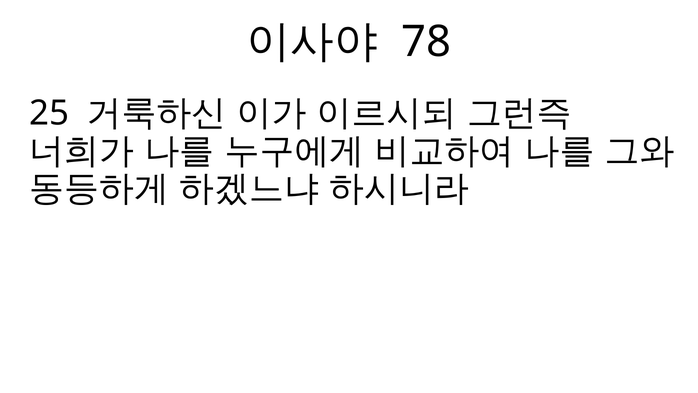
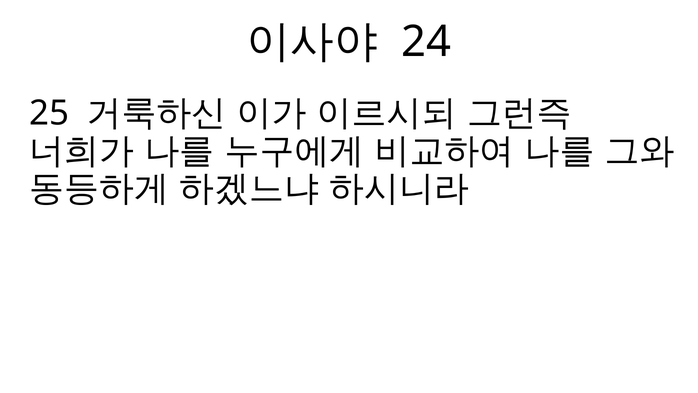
78: 78 -> 24 (426, 42)
